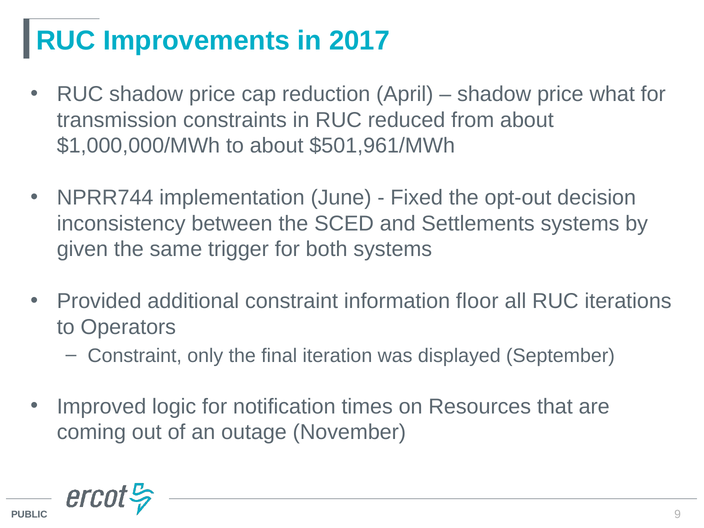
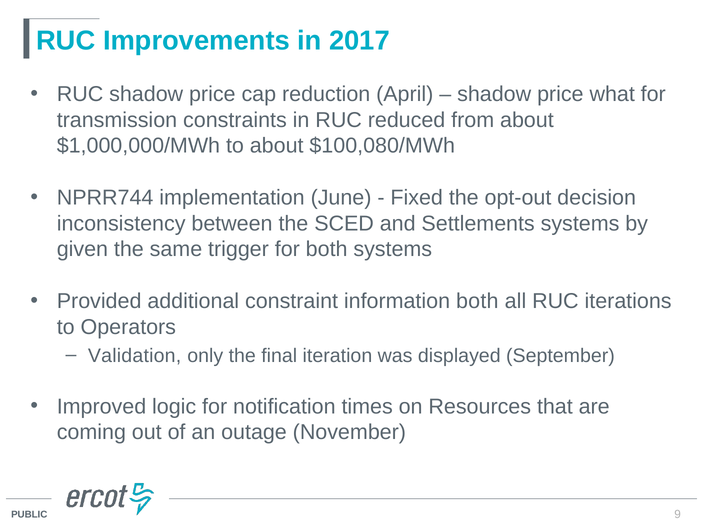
$501,961/MWh: $501,961/MWh -> $100,080/MWh (382, 146)
information floor: floor -> both (477, 301)
Constraint: Constraint -> Validation (135, 356)
